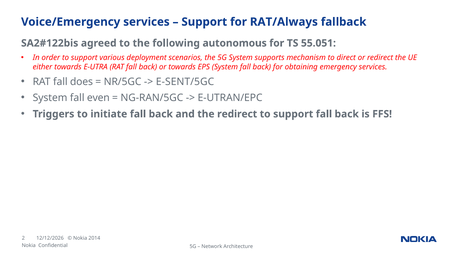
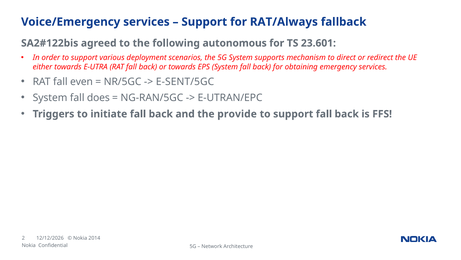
55.051: 55.051 -> 23.601 (318, 43)
does: does -> even (81, 81)
even: even -> does (98, 98)
the redirect: redirect -> provide (237, 114)
